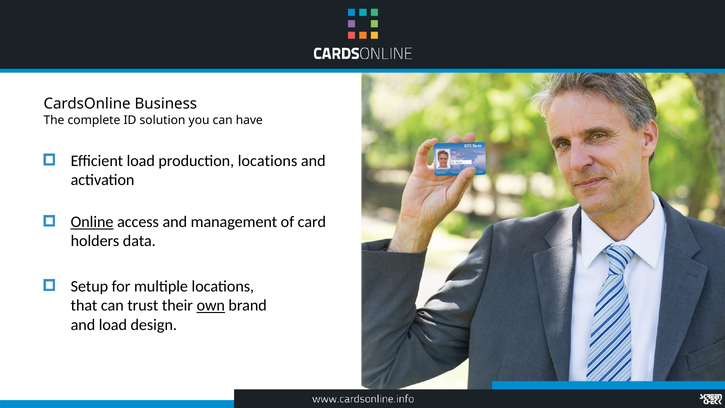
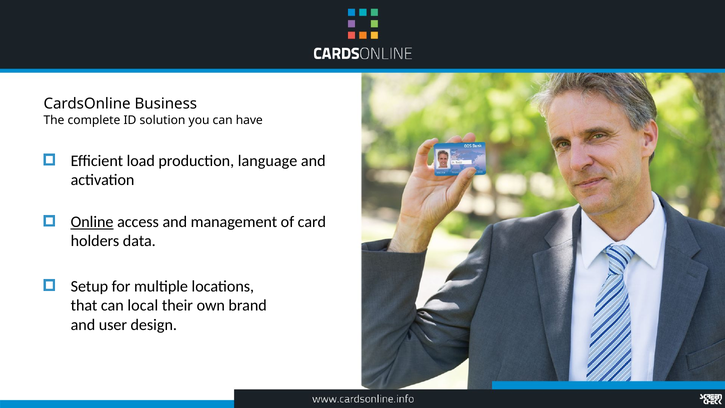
production locations: locations -> language (268, 161)
trust: trust -> local (143, 305)
own underline: present -> none (211, 305)
and load: load -> user (113, 325)
